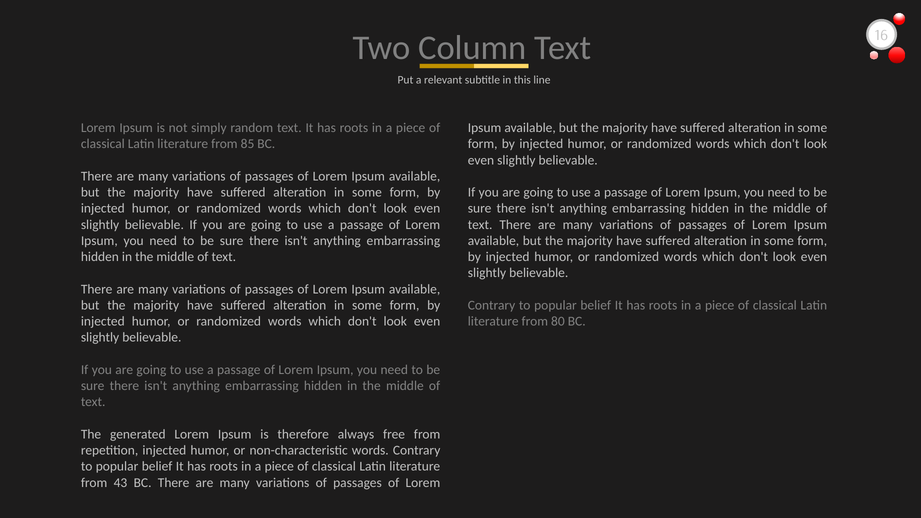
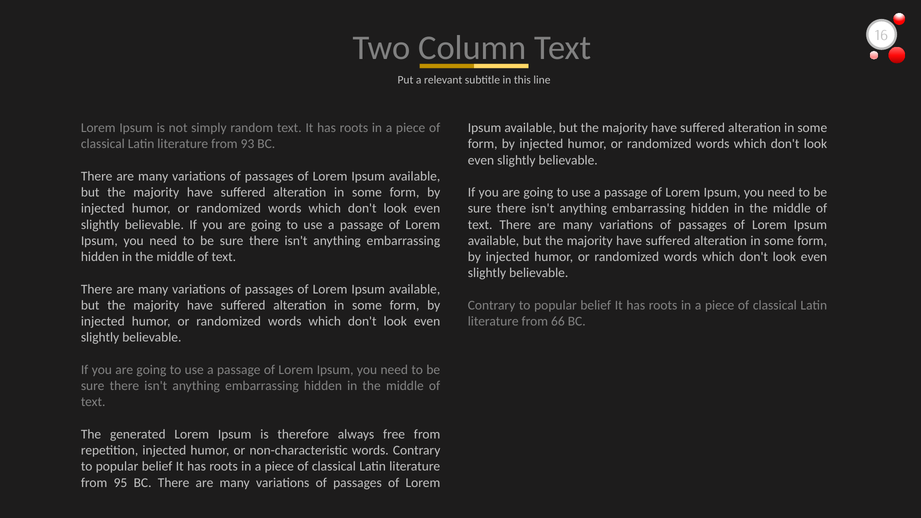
85: 85 -> 93 (247, 144)
80: 80 -> 66 (558, 321)
43: 43 -> 95 (120, 483)
